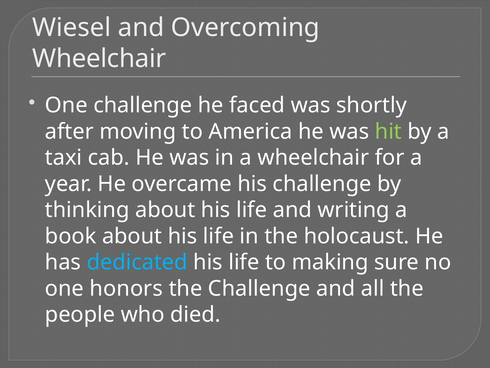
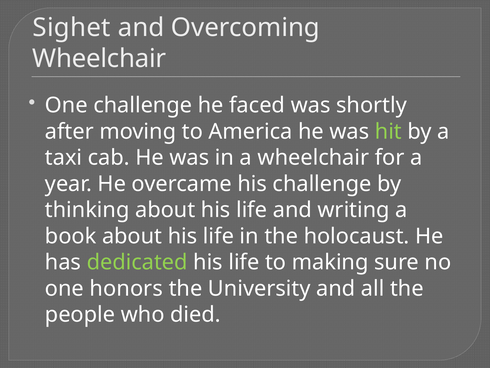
Wiesel: Wiesel -> Sighet (72, 28)
dedicated colour: light blue -> light green (137, 262)
the Challenge: Challenge -> University (259, 288)
